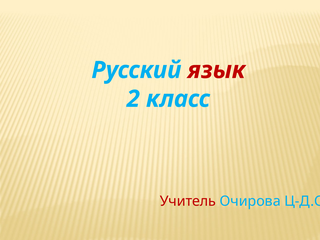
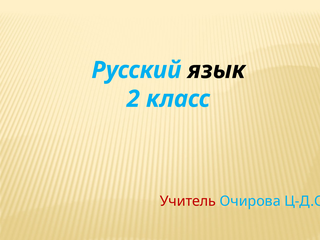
язык colour: red -> black (216, 70)
